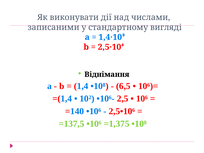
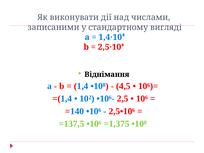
6,5: 6,5 -> 4,5 (123, 86)
